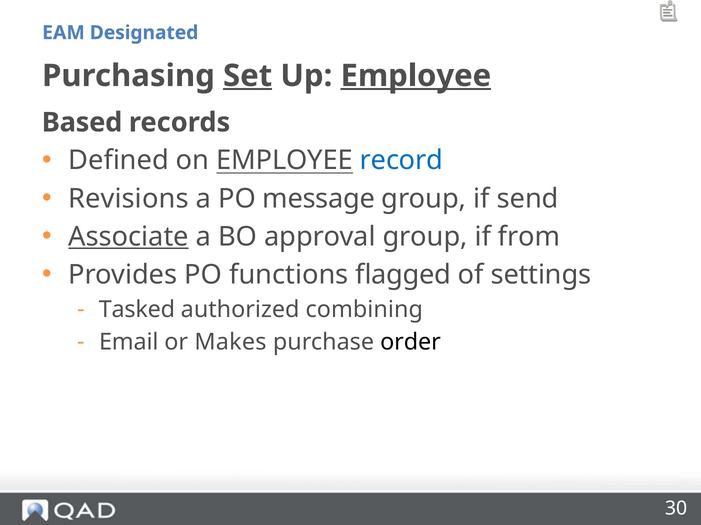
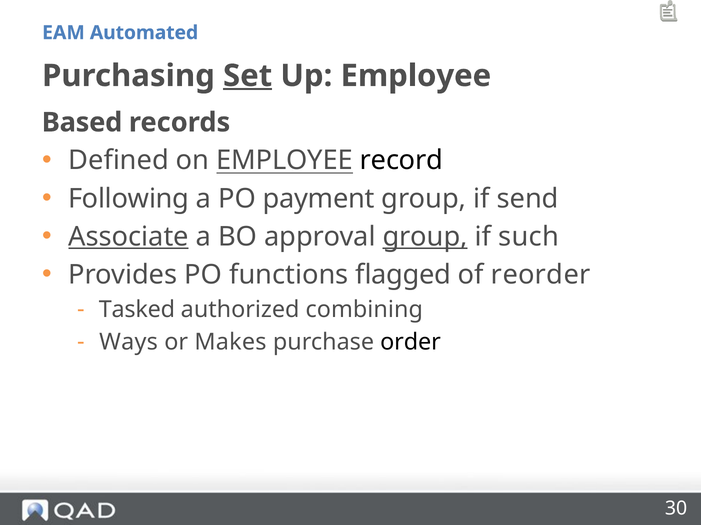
Designated: Designated -> Automated (144, 33)
Employee underline: present -> none (416, 76)
record colour: blue -> black (401, 161)
Revisions: Revisions -> Following (129, 199)
message: message -> payment (319, 199)
group underline: none -> present (425, 237)
from: from -> such (529, 237)
settings: settings -> reorder (541, 275)
Email: Email -> Ways (129, 343)
